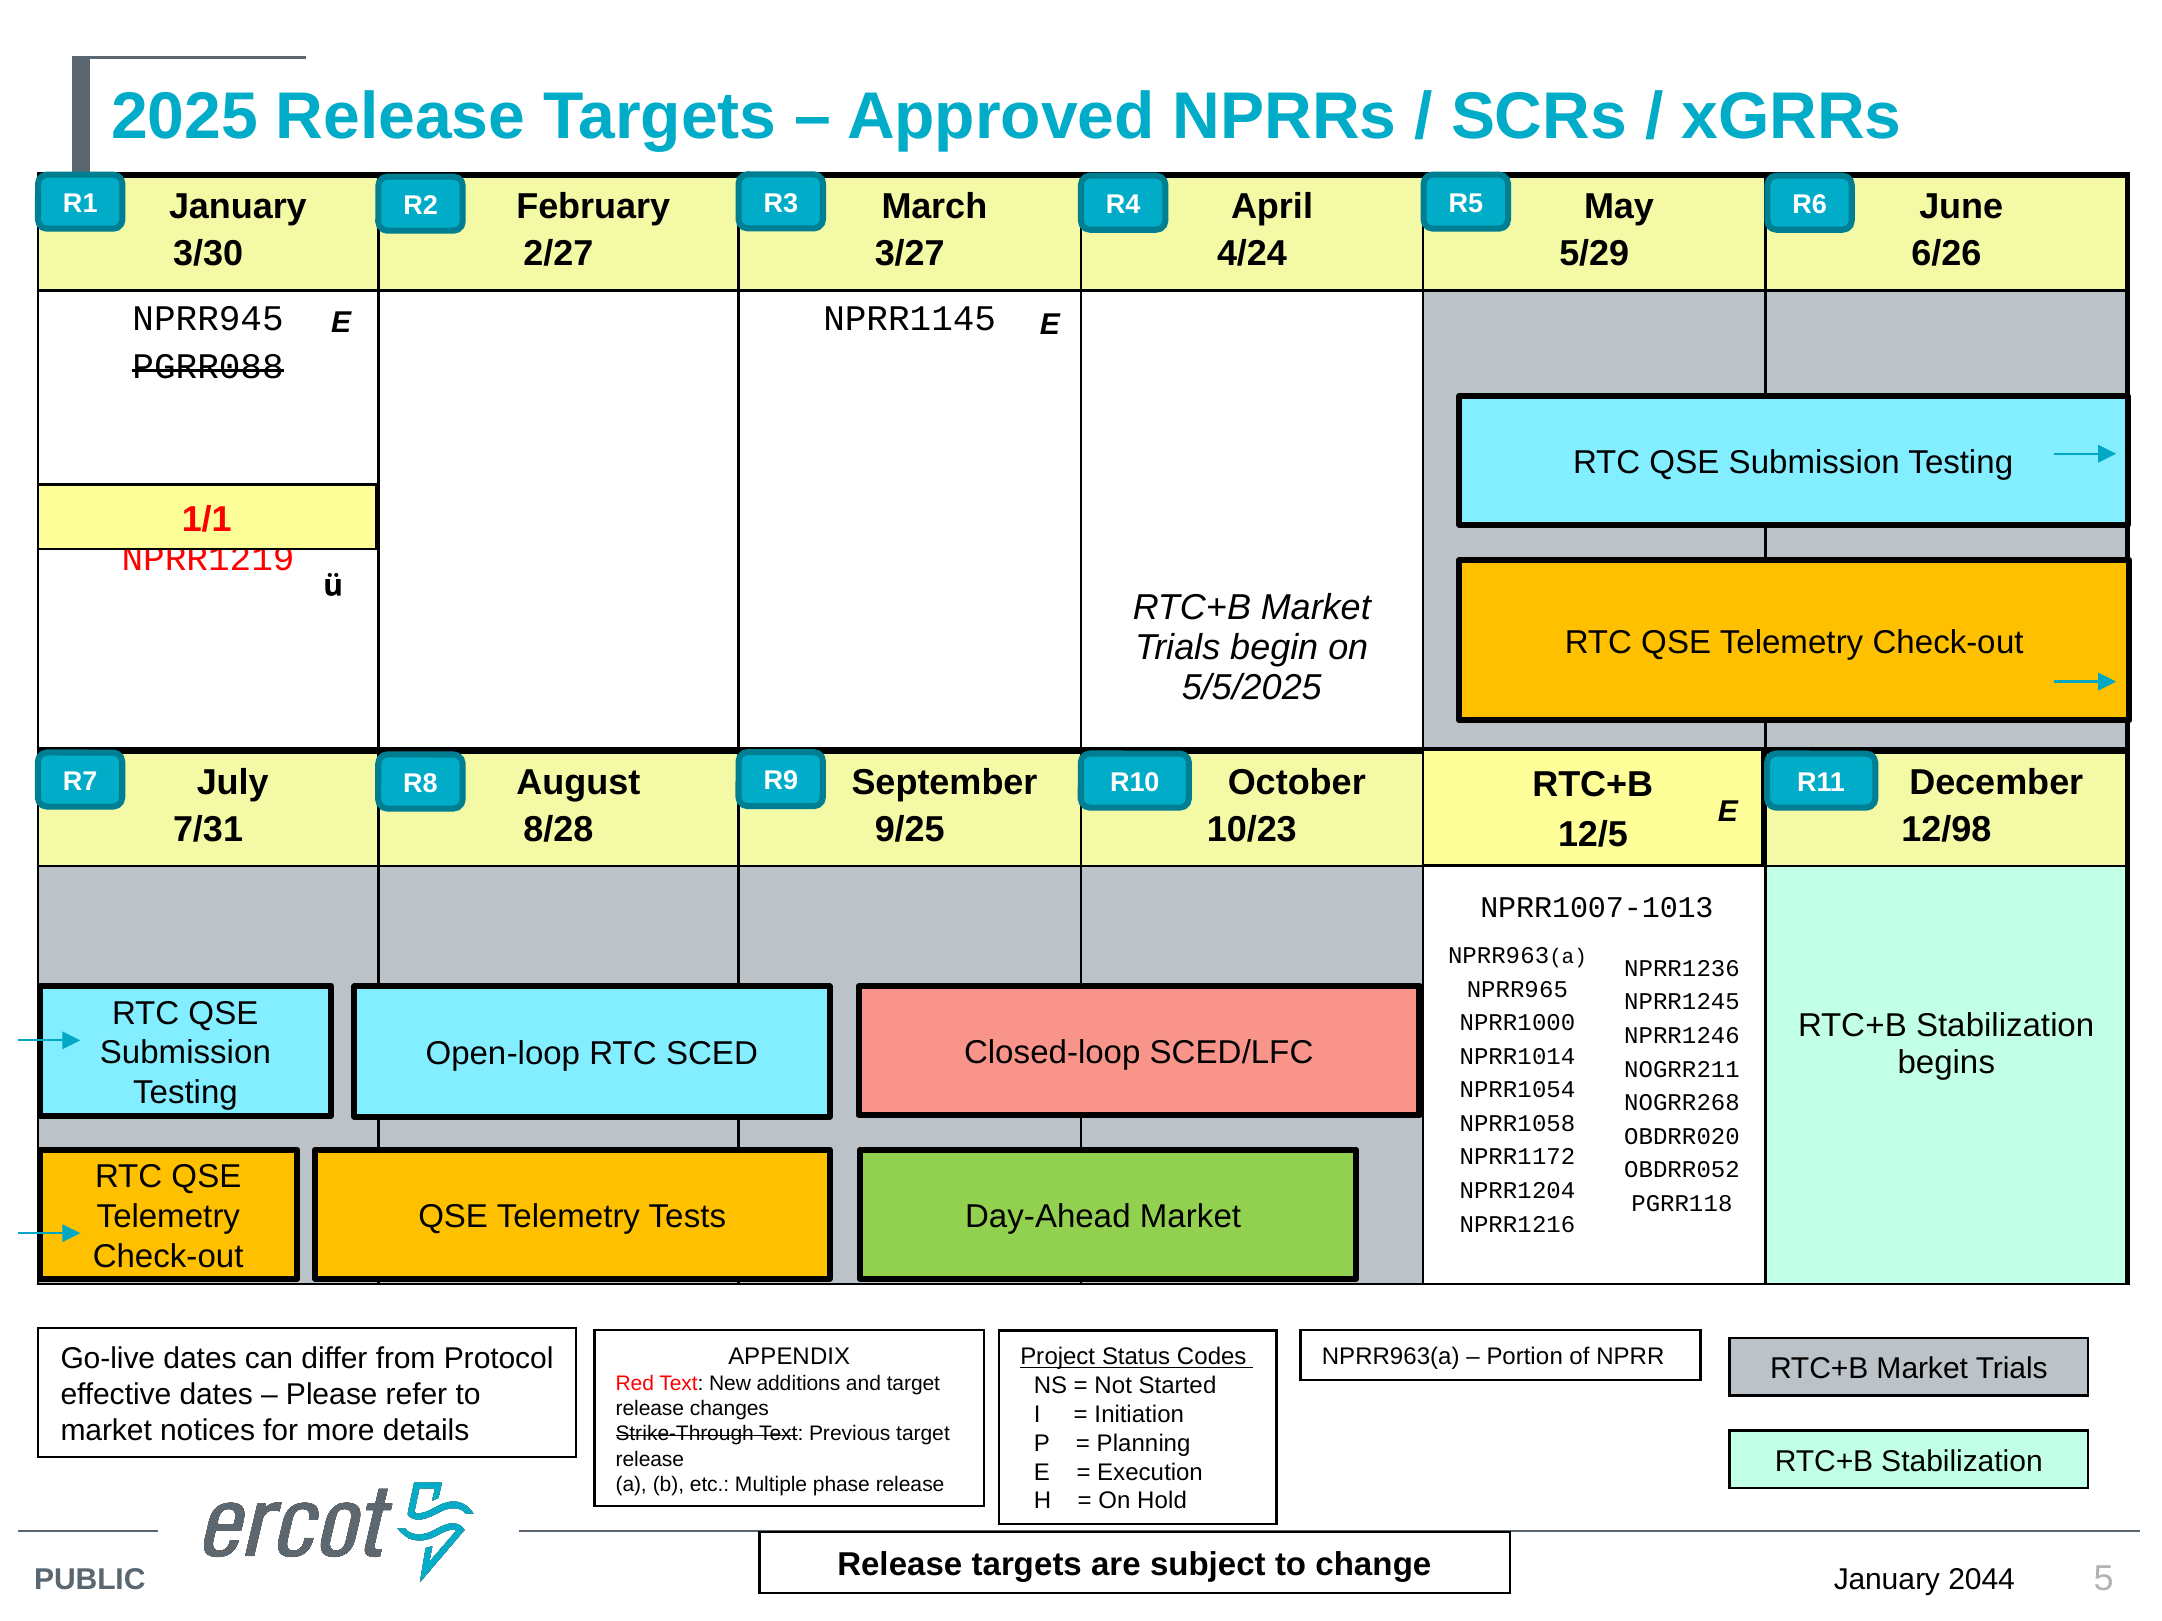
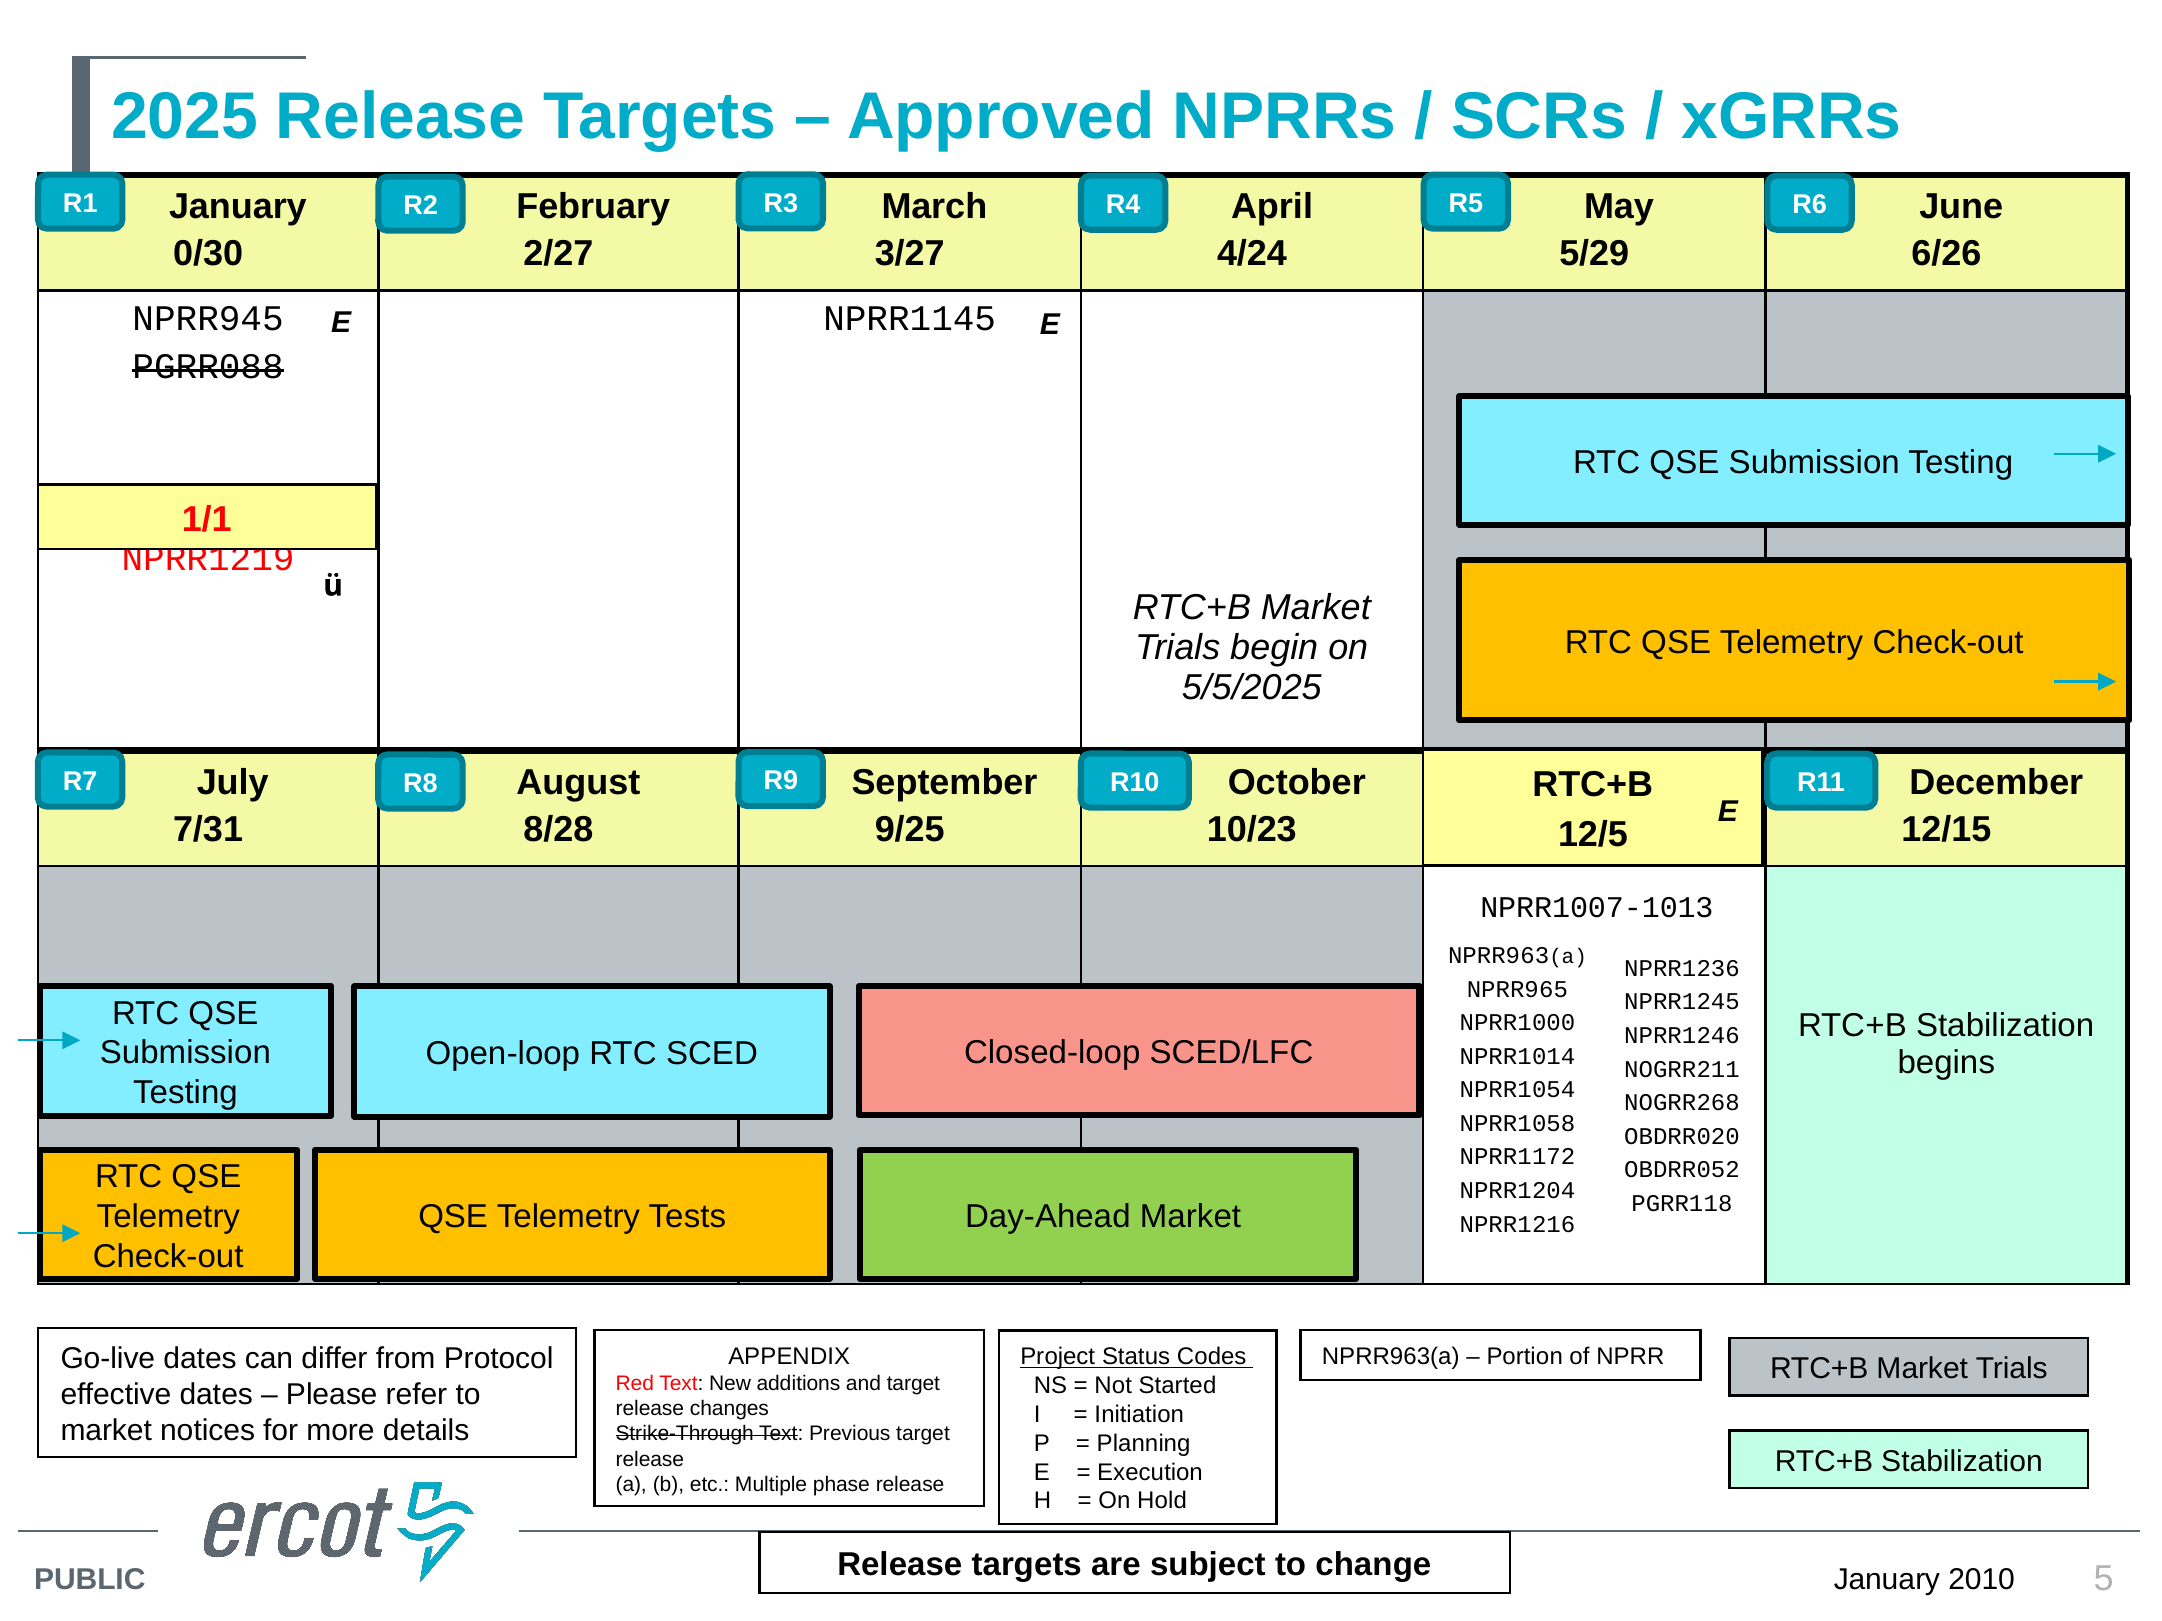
3/30: 3/30 -> 0/30 (208, 254)
12/98: 12/98 -> 12/15 (1946, 830)
2044: 2044 -> 2010 (1982, 1580)
